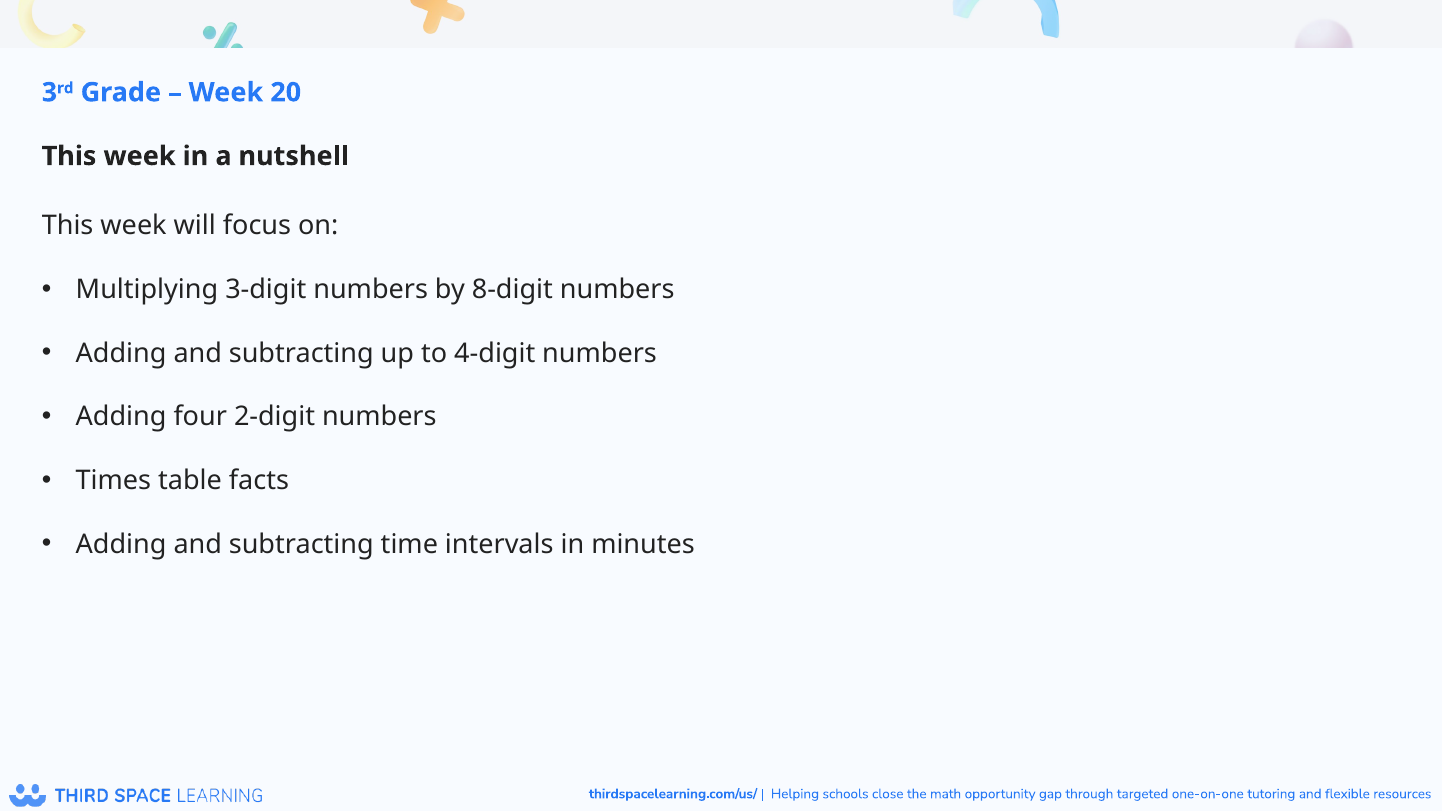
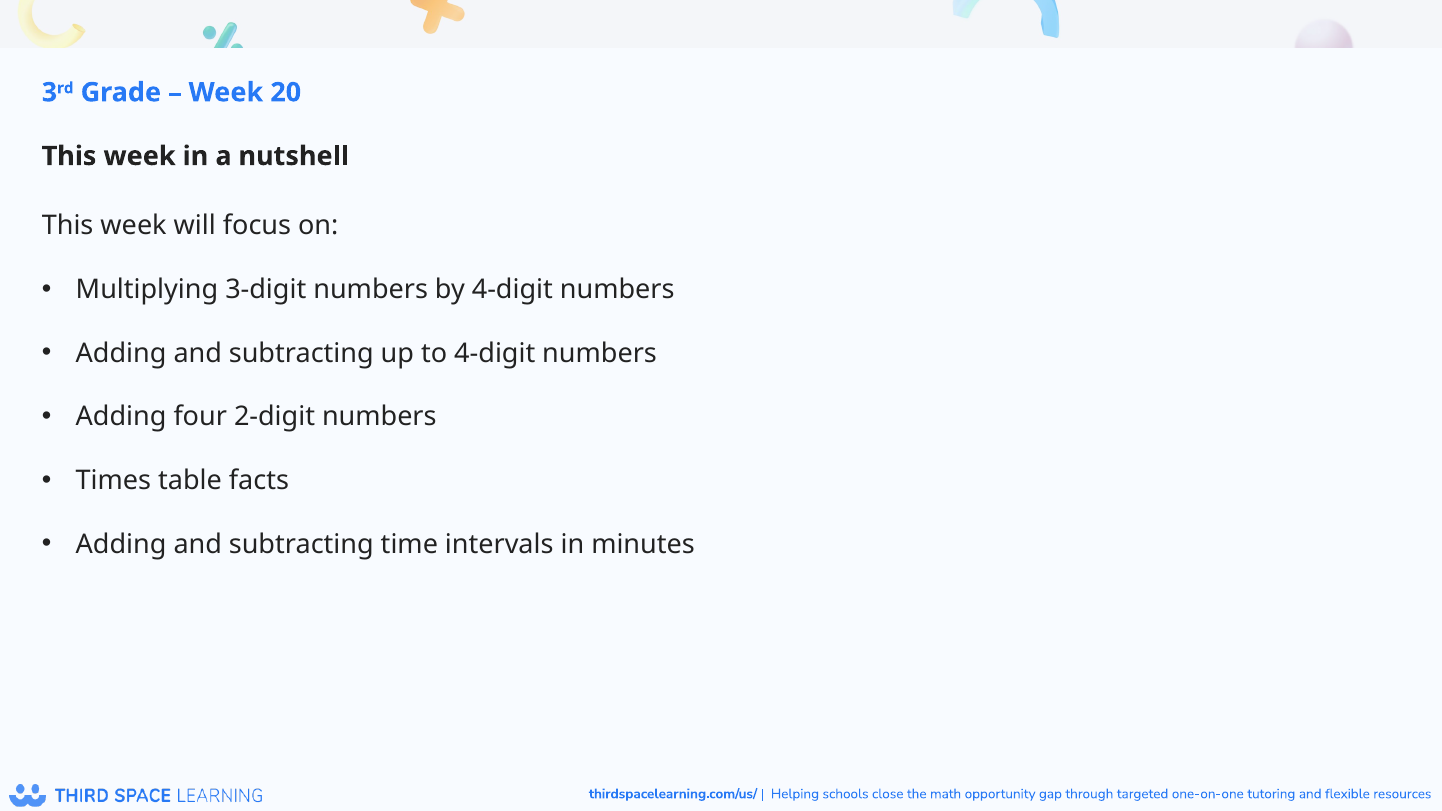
by 8-digit: 8-digit -> 4-digit (512, 290)
